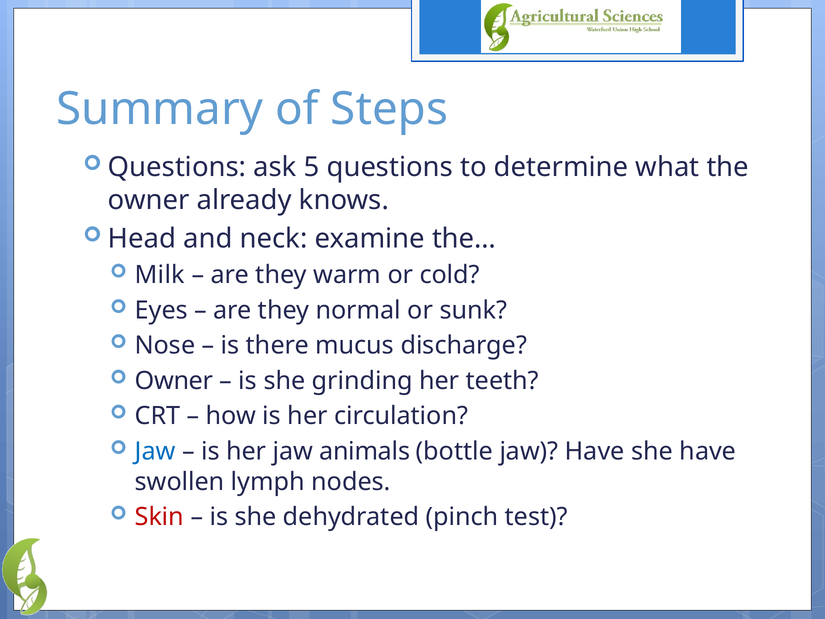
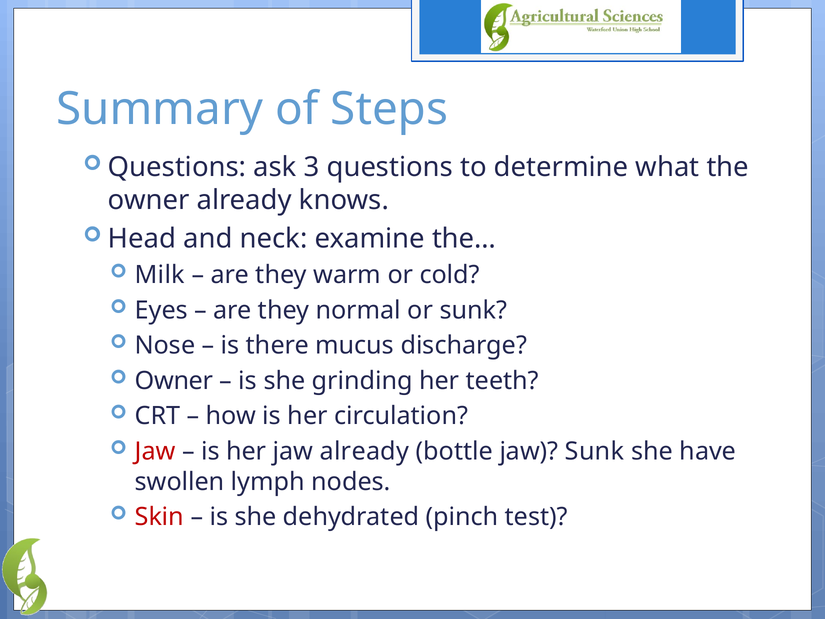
5: 5 -> 3 (312, 167)
Jaw colour: blue -> red (155, 451)
jaw animals: animals -> already (364, 451)
jaw Have: Have -> Sunk (595, 451)
